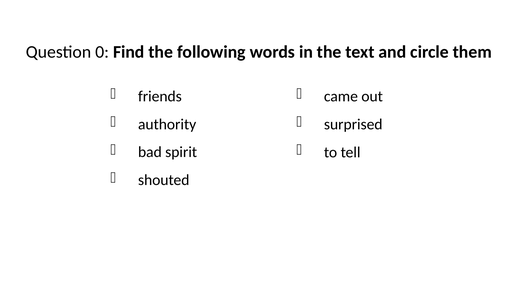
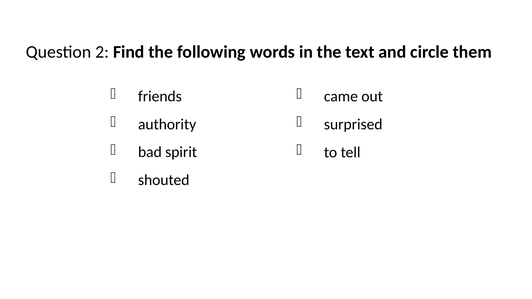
0: 0 -> 2 (102, 52)
